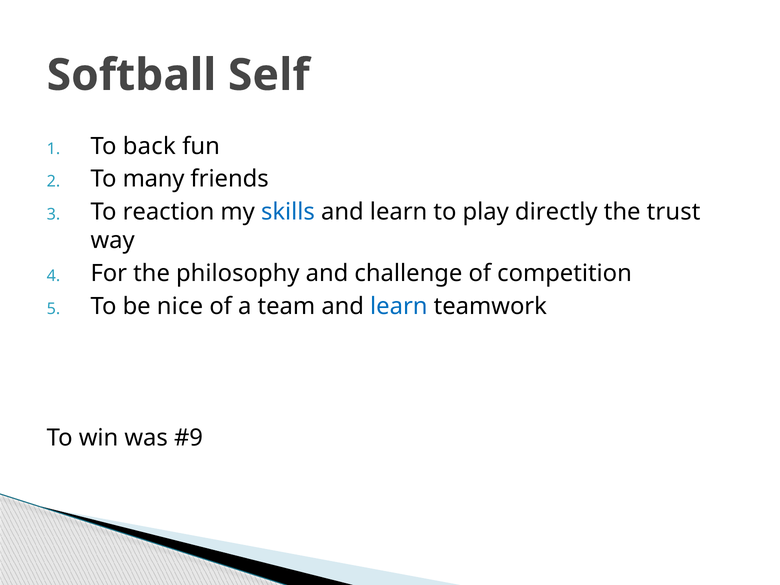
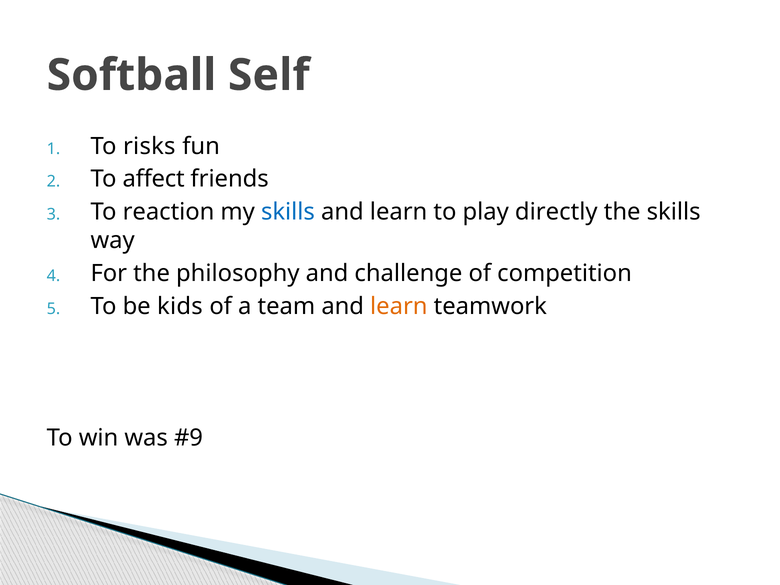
back: back -> risks (149, 146)
many: many -> affect (154, 179)
the trust: trust -> skills (674, 212)
nice: nice -> kids (180, 306)
learn colour: blue -> orange (399, 306)
